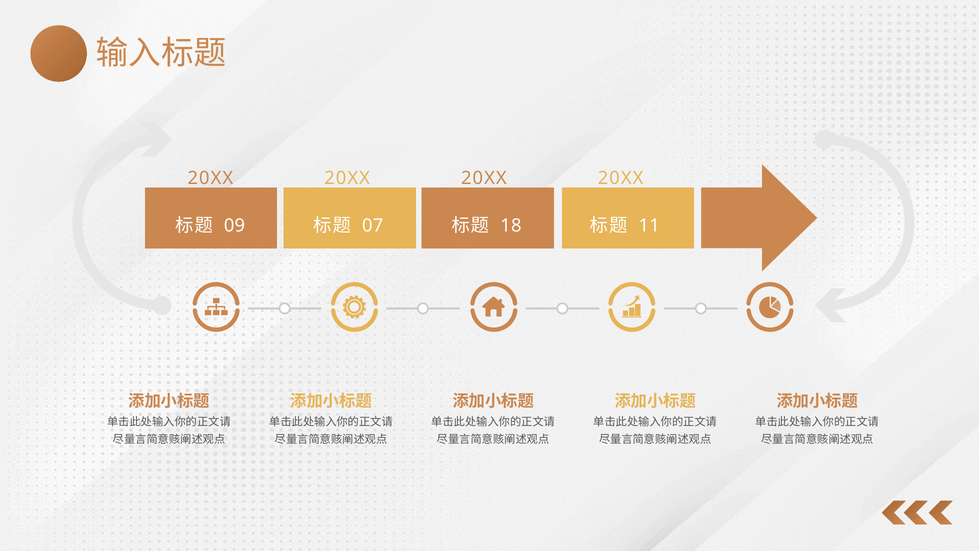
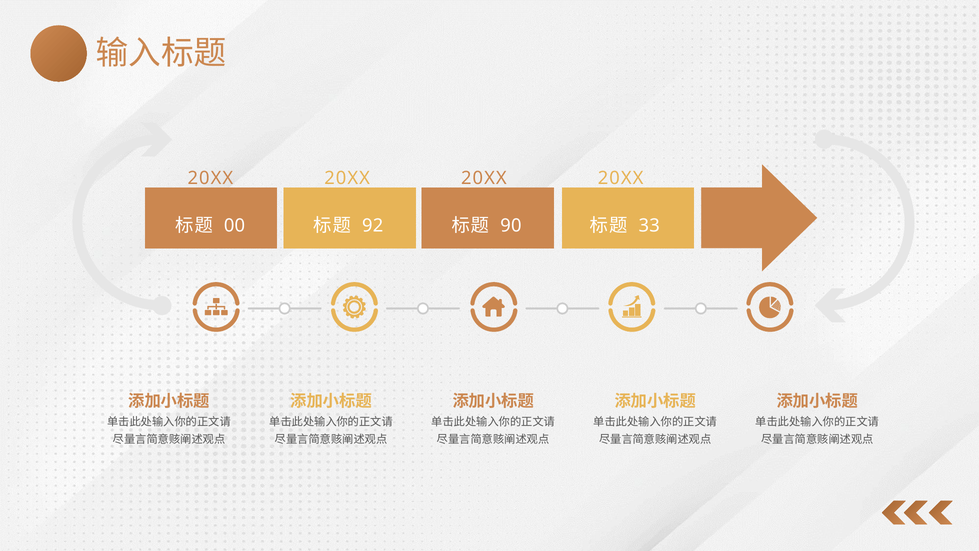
09: 09 -> 00 (234, 226)
07: 07 -> 92 (373, 226)
18: 18 -> 90 (511, 226)
11: 11 -> 33 (649, 226)
